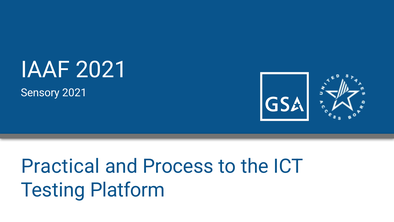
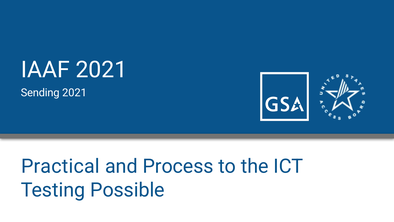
Sensory: Sensory -> Sending (40, 92)
Platform: Platform -> Possible (127, 190)
